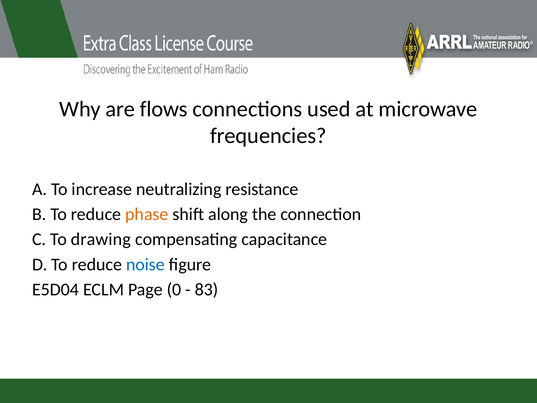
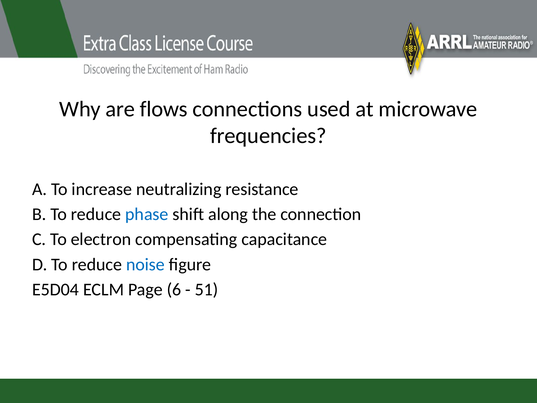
phase colour: orange -> blue (147, 214)
drawing: drawing -> electron (101, 239)
0: 0 -> 6 (174, 289)
83: 83 -> 51 (206, 289)
